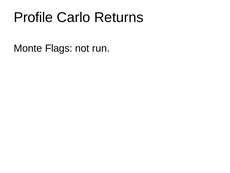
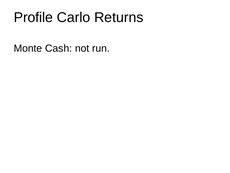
Flags: Flags -> Cash (59, 48)
